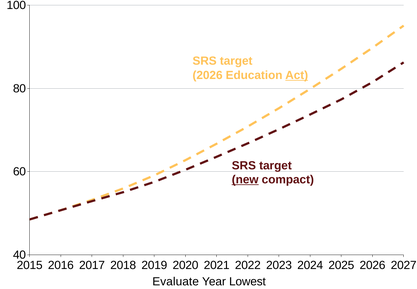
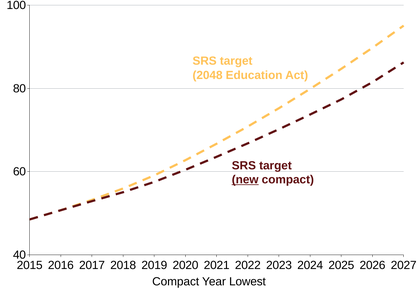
2026: 2026 -> 2048 (208, 75)
Act underline: present -> none (297, 75)
Evaluate: Evaluate -> Compact (176, 281)
